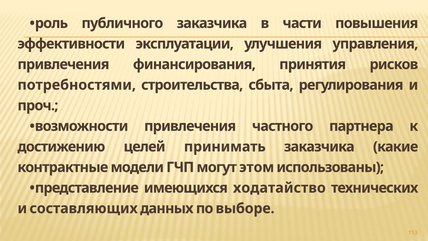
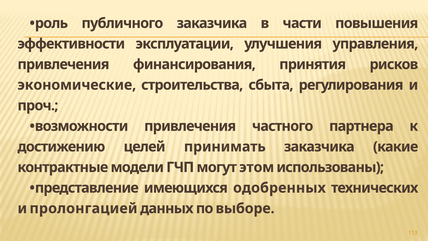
потребностями: потребностями -> экономические (77, 85)
ходатайство: ходатайство -> одобренных (279, 188)
составляющих: составляющих -> пролонгацией (84, 208)
